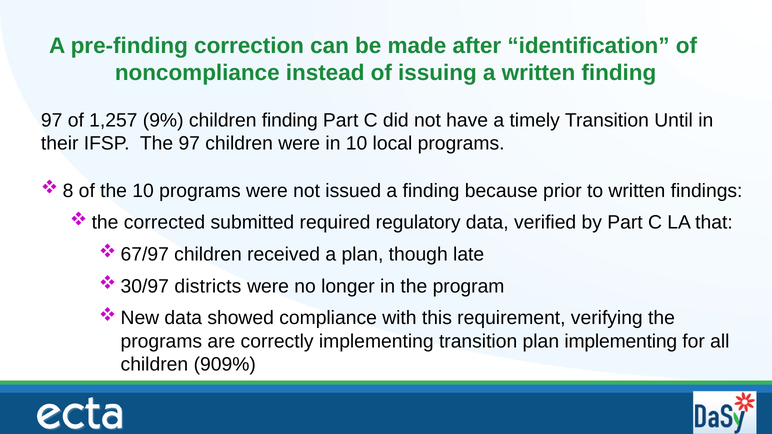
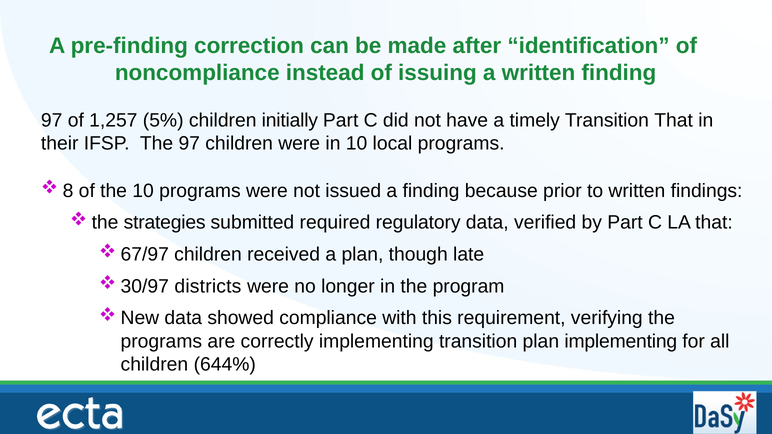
9%: 9% -> 5% (163, 120)
children finding: finding -> initially (290, 120)
Transition Until: Until -> That (674, 120)
corrected: corrected -> strategies (165, 223)
909%: 909% -> 644% (225, 365)
